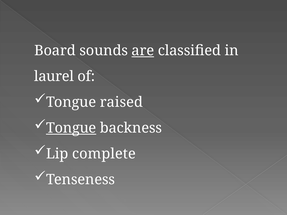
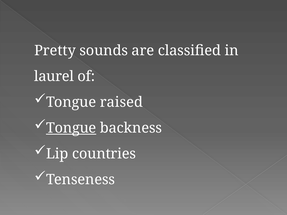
Board: Board -> Pretty (55, 51)
are underline: present -> none (143, 51)
complete: complete -> countries (104, 154)
